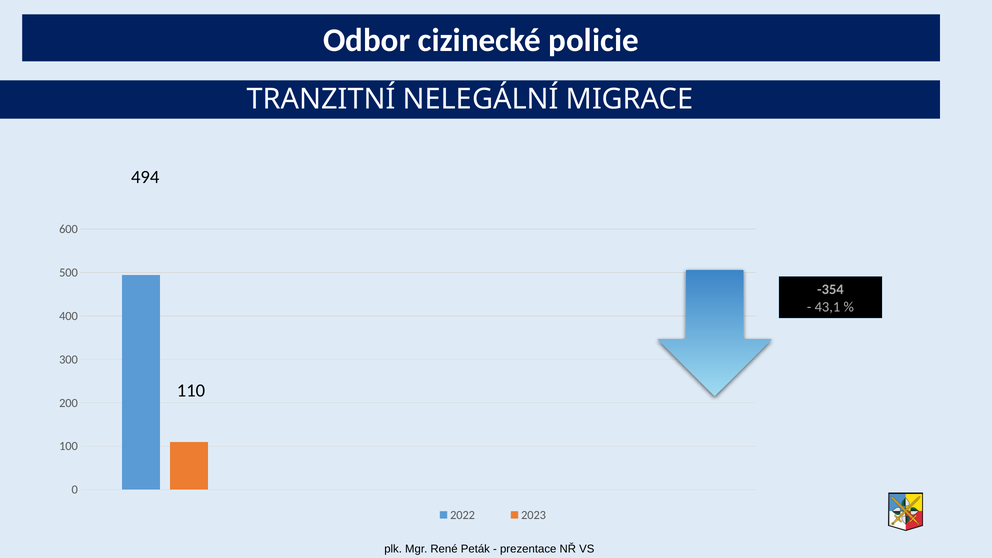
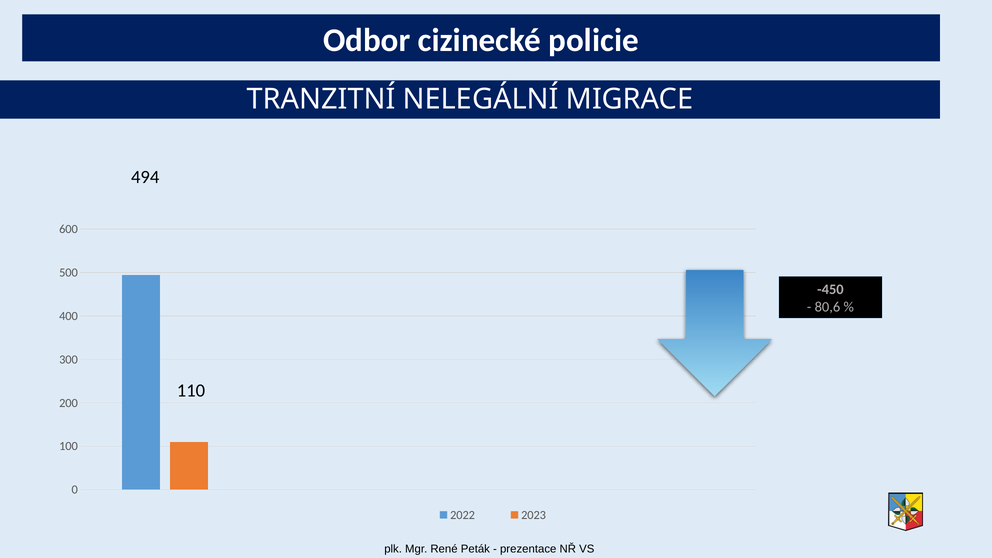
-354: -354 -> -450 (830, 289)
43,1: 43,1 -> 80,6 (827, 307)
